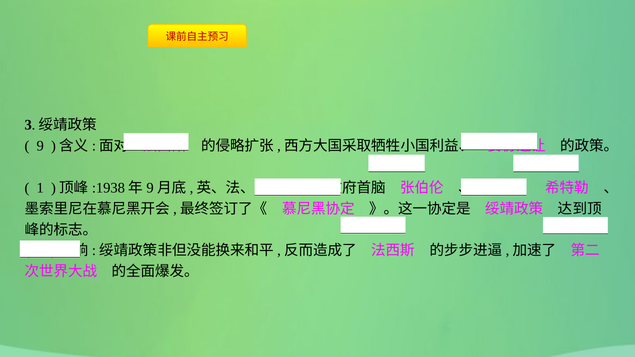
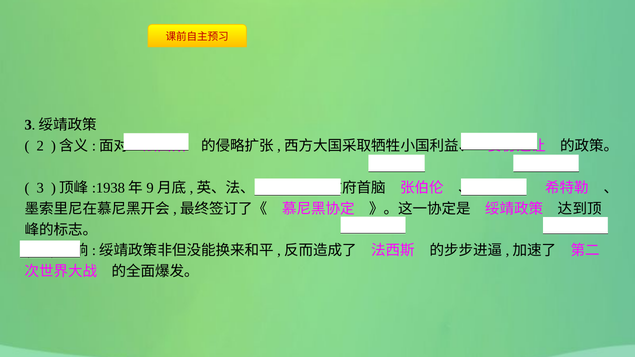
9: 9 -> 2 (40, 146)
1: 1 -> 3 (40, 188)
